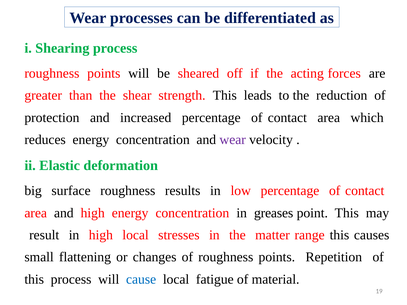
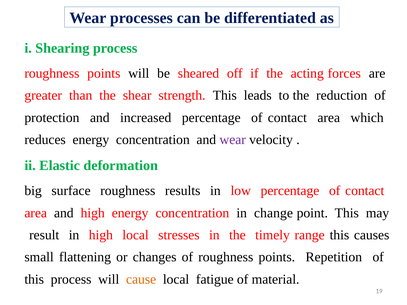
greases: greases -> change (274, 213)
matter: matter -> timely (272, 235)
cause colour: blue -> orange (141, 279)
